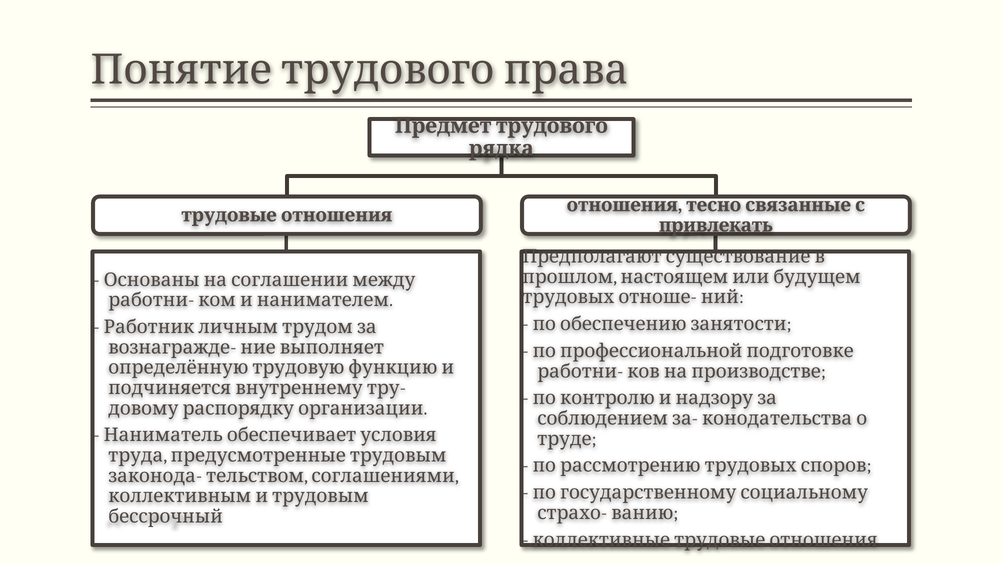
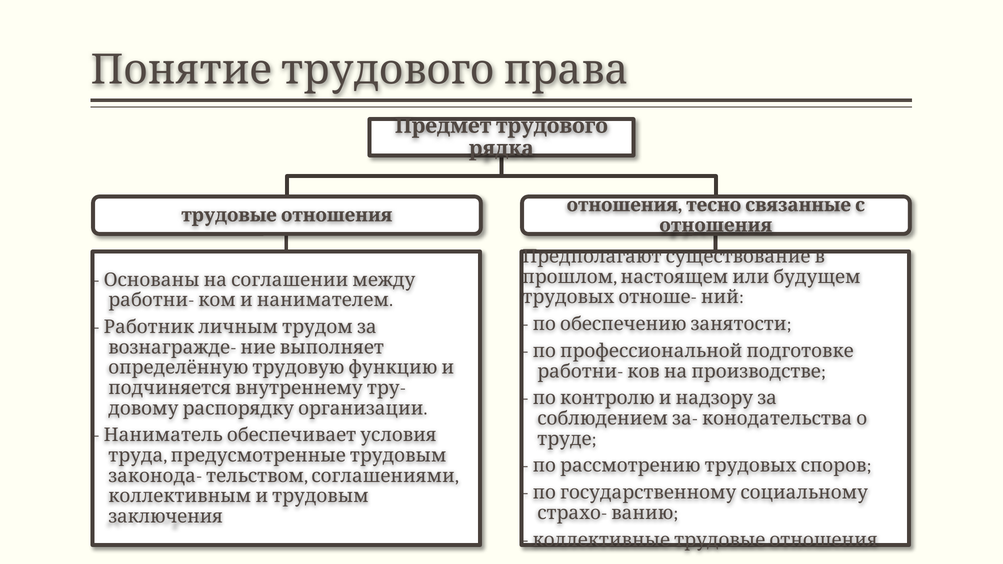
привлекать: привлекать -> отношения (716, 225)
бессрочный: бессрочный -> заключения (166, 517)
